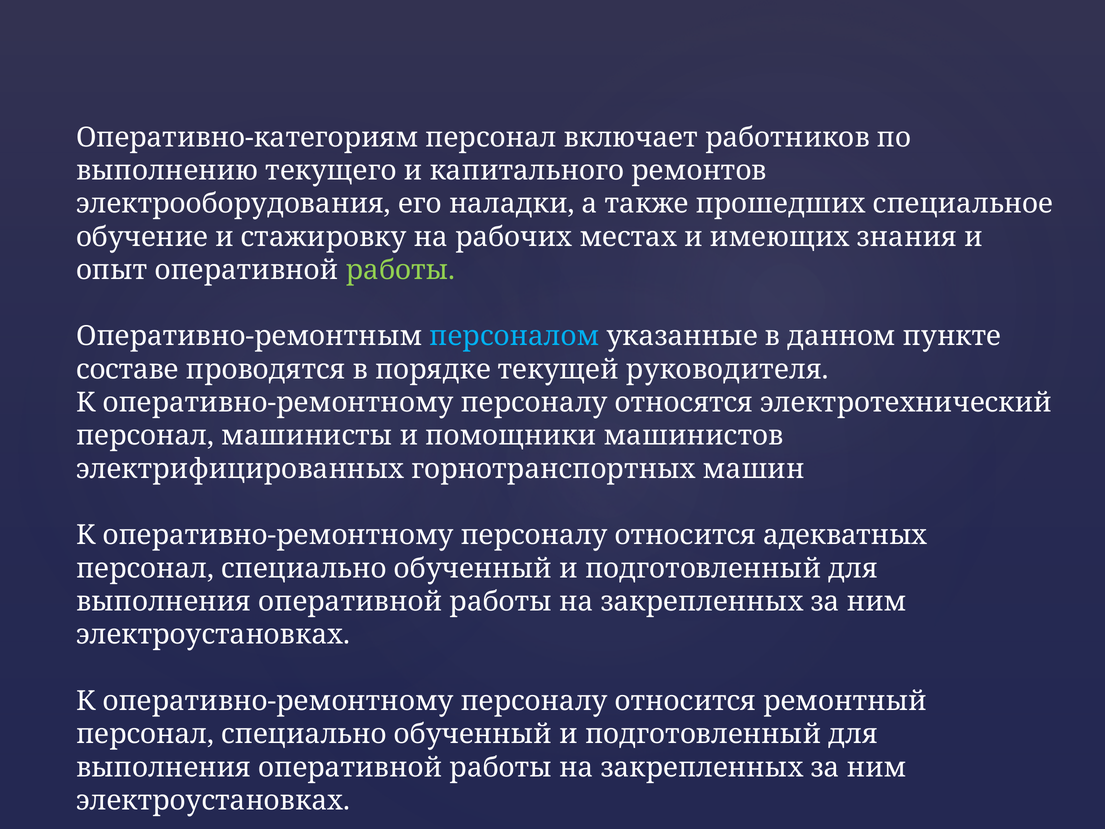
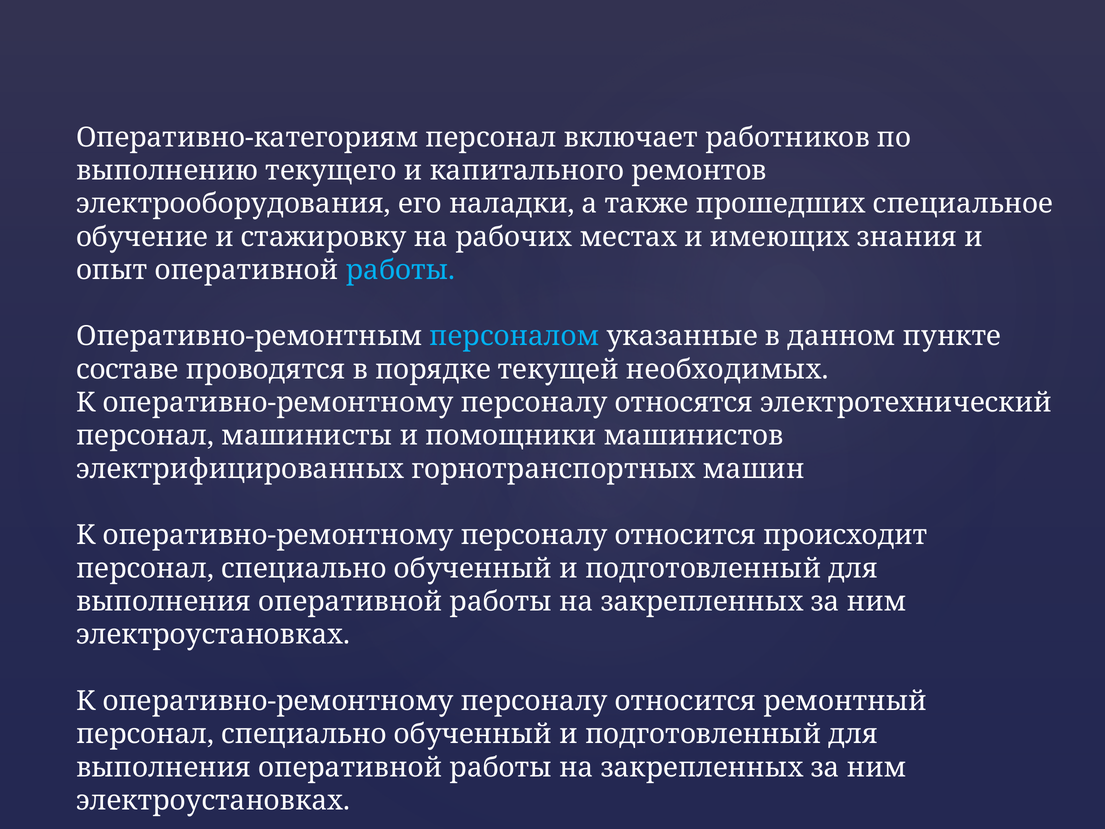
работы colour: light green -> light blue (400, 270)
руководителя: руководителя -> необходимых (727, 369)
адекватных: адекватных -> происходит (845, 535)
